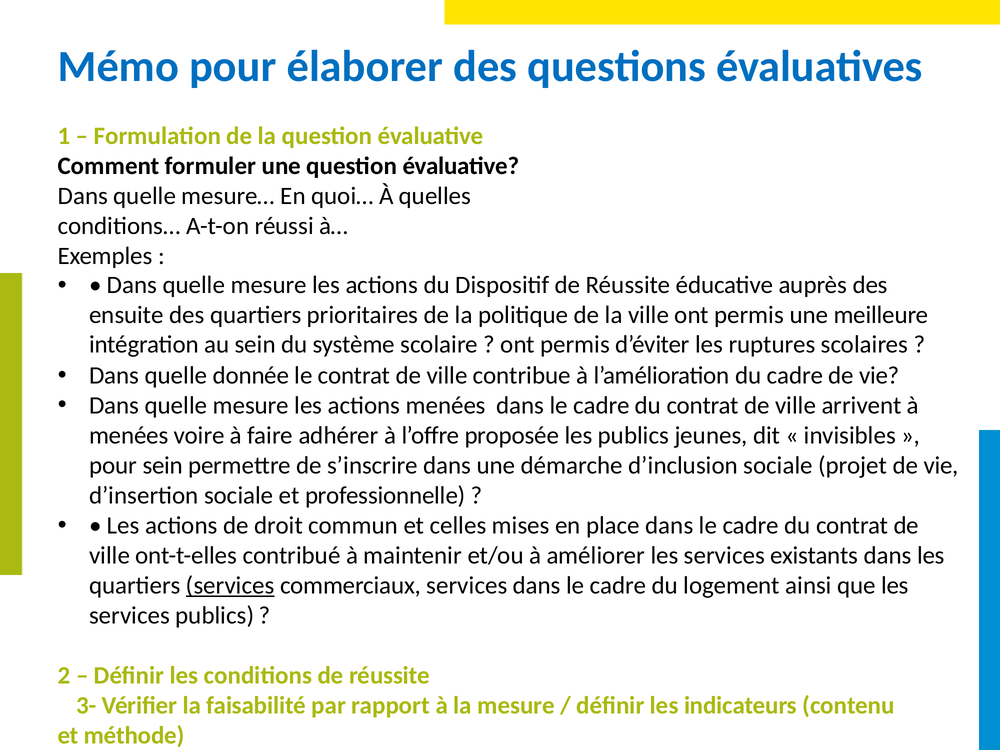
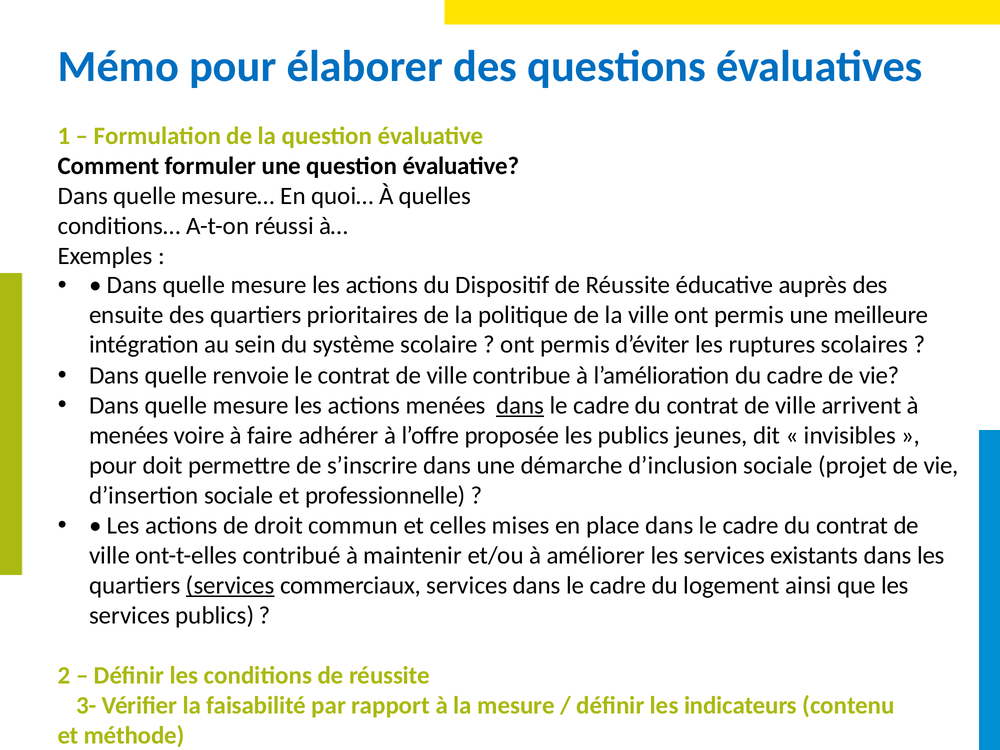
donnée: donnée -> renvoie (251, 376)
dans underline: none -> present (520, 406)
pour sein: sein -> doit (163, 465)
